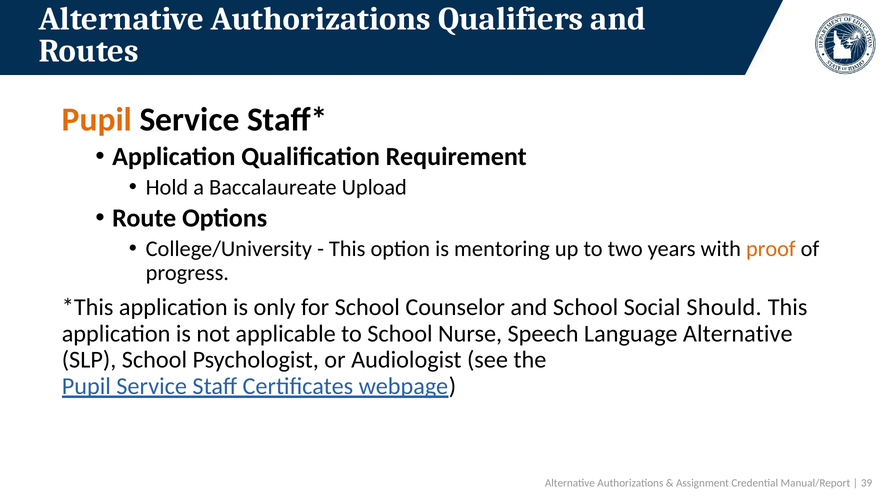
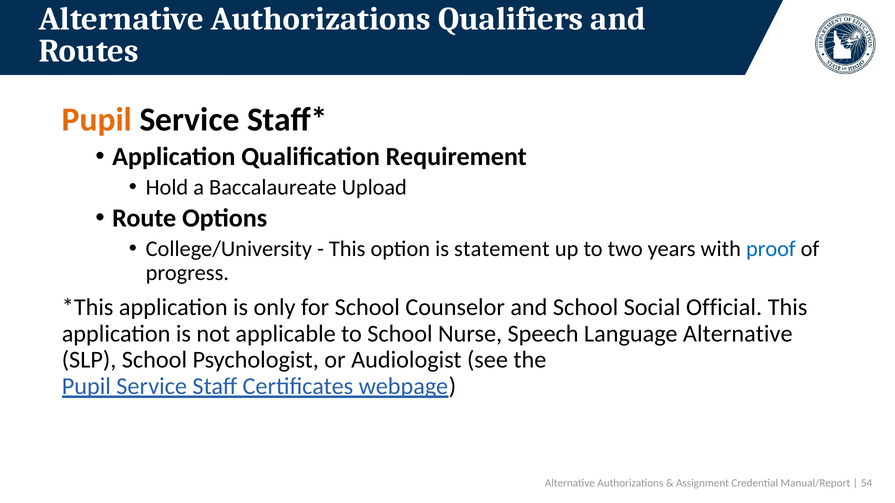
mentoring: mentoring -> statement (502, 249)
proof colour: orange -> blue (771, 249)
Should: Should -> Official (724, 308)
39: 39 -> 54 (867, 484)
